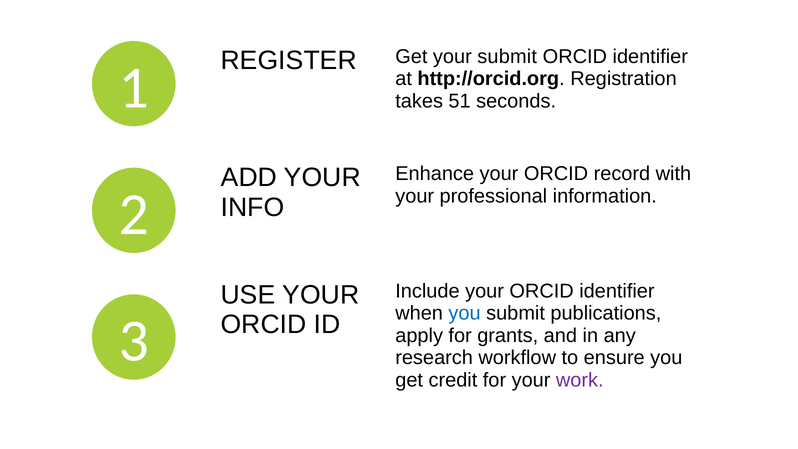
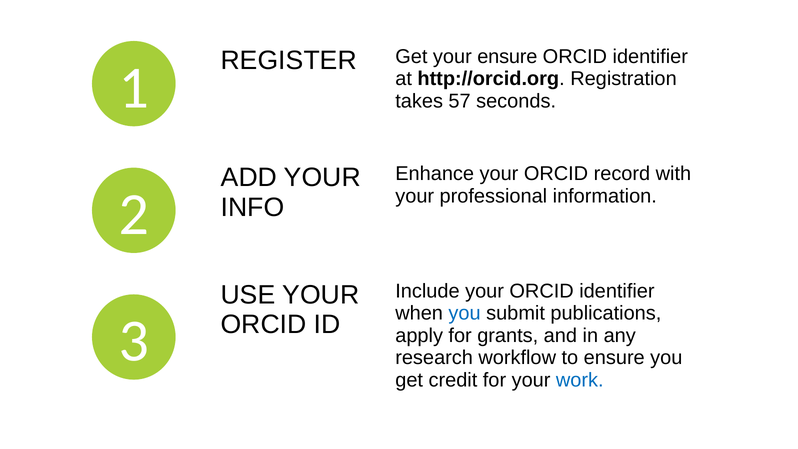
your submit: submit -> ensure (507, 56)
51: 51 -> 57 (460, 101)
work colour: purple -> blue (580, 380)
